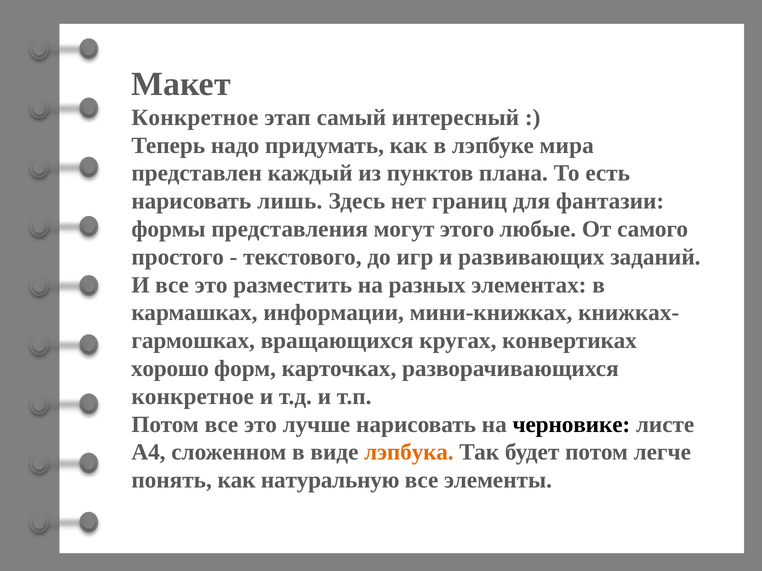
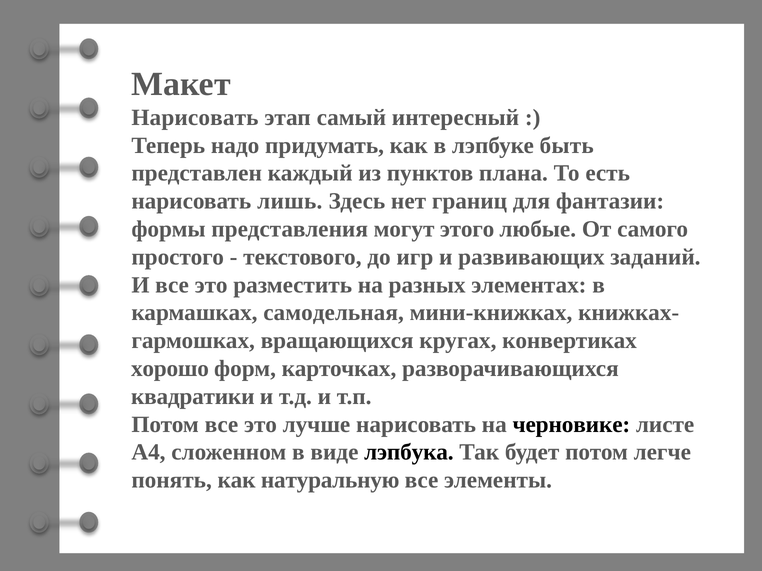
Конкретное: Конкретное -> Нарисовать (195, 118)
мира: мира -> быть (567, 145)
информации: информации -> самодельная (334, 313)
конкретное: конкретное -> квадратики (193, 397)
лэпбука colour: orange -> black (409, 453)
